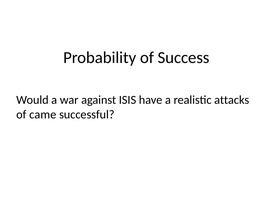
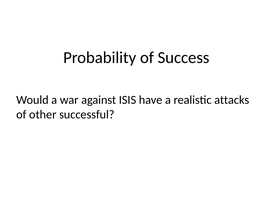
came: came -> other (43, 114)
